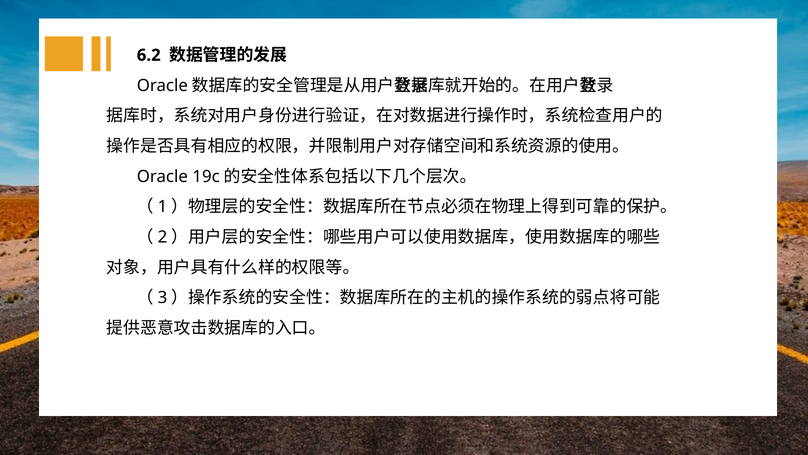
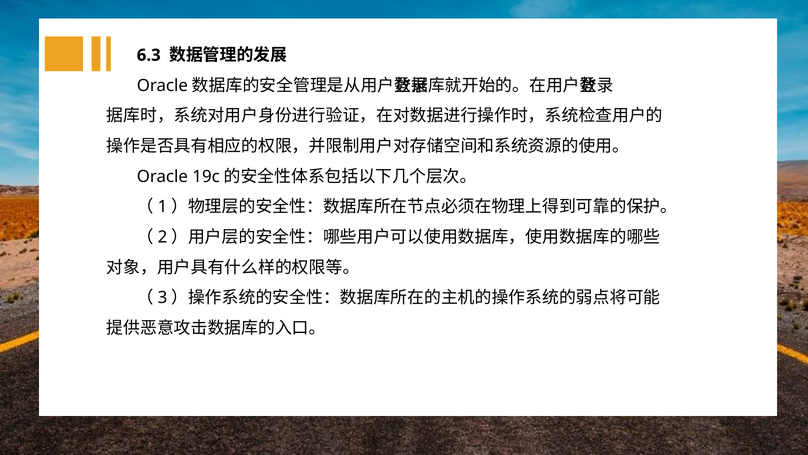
6.2: 6.2 -> 6.3 (149, 55)
